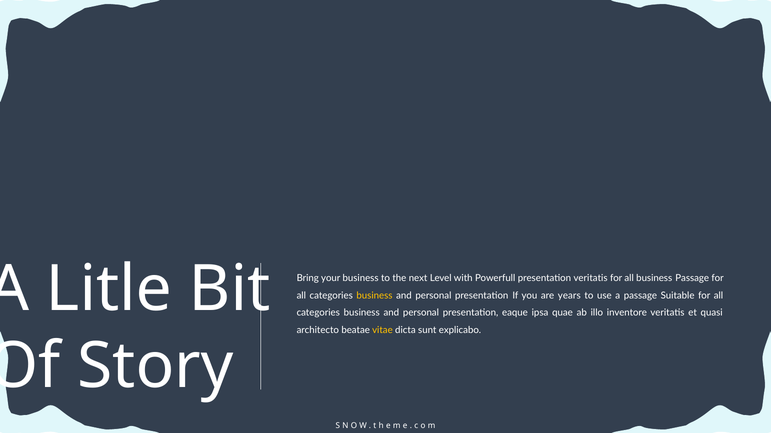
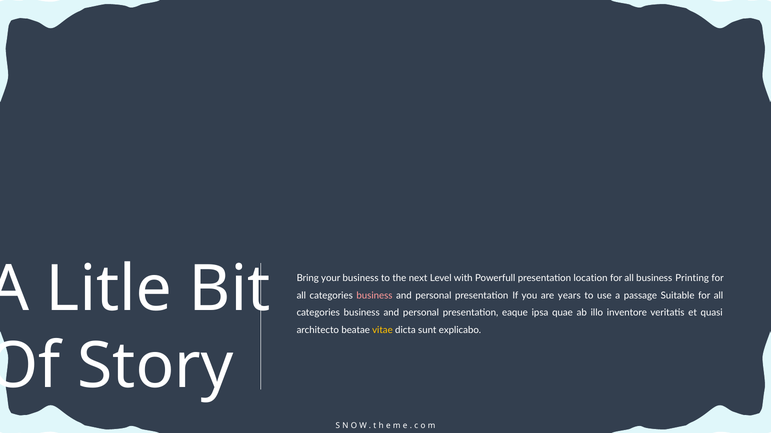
presentation veritatis: veritatis -> location (591, 278)
business Passage: Passage -> Printing (692, 278)
business colour: yellow -> pink (374, 296)
